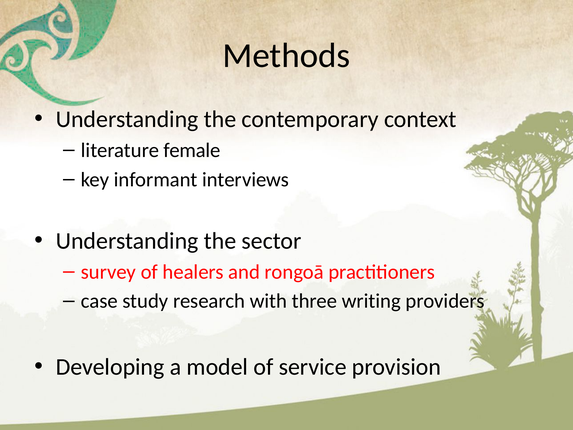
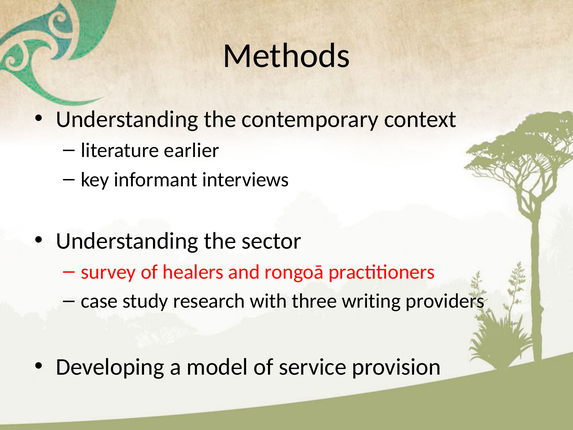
female: female -> earlier (192, 150)
